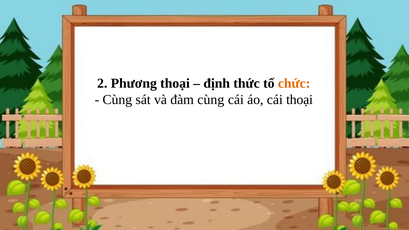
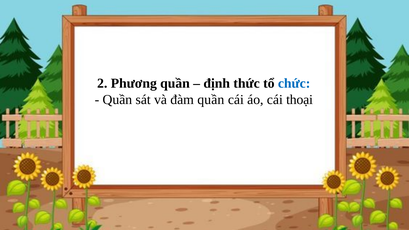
Phương thoại: thoại -> quần (175, 83)
chức colour: orange -> blue (294, 83)
Cùng: Cùng -> Quần (117, 100)
đàm cùng: cùng -> quần (211, 100)
